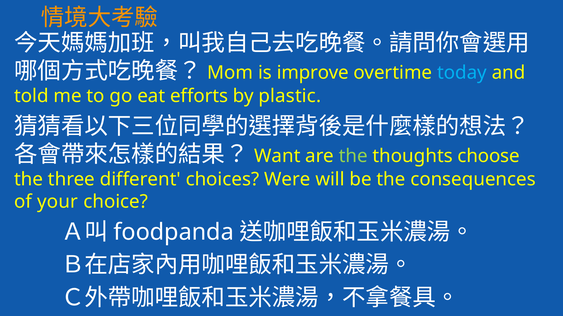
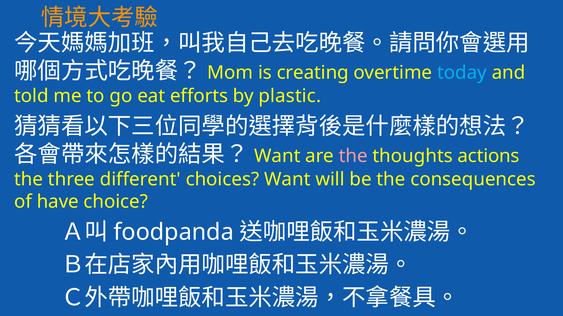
improve: improve -> creating (313, 73)
the colour: light green -> pink (353, 156)
choose: choose -> actions (489, 156)
choices Were: Were -> Want (287, 180)
your: your -> have (58, 202)
